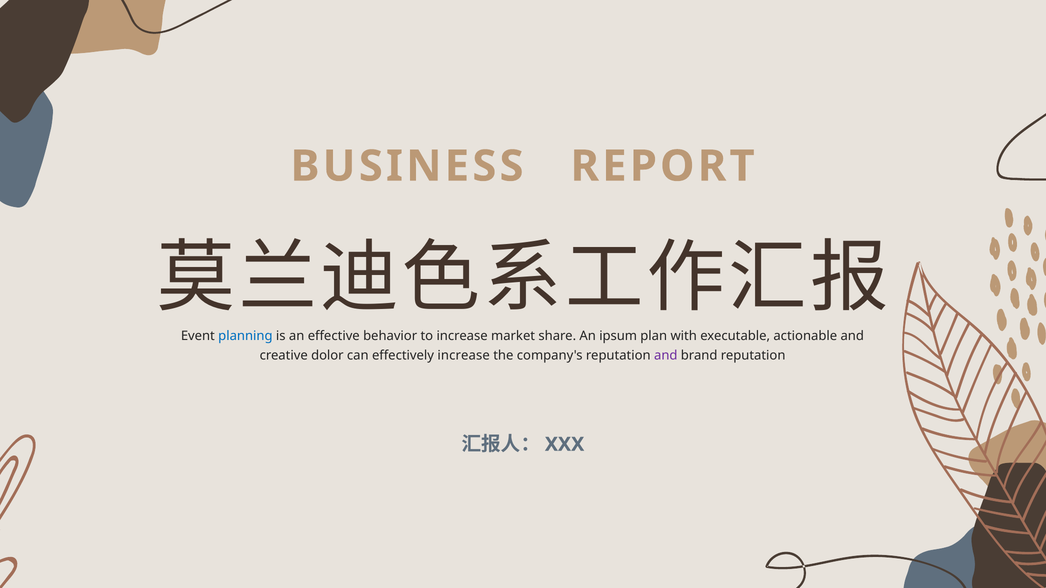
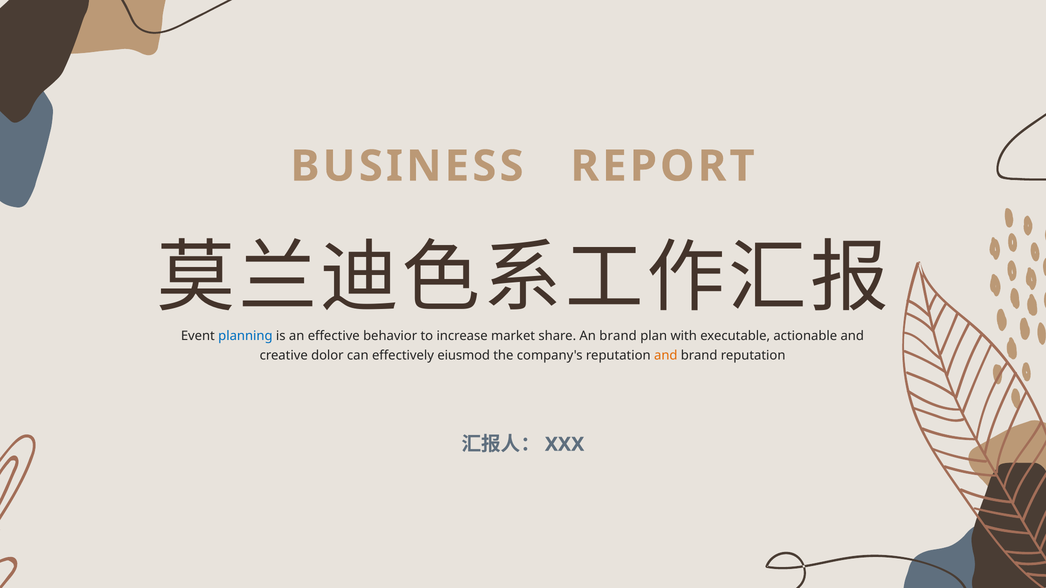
An ipsum: ipsum -> brand (618, 336)
effectively increase: increase -> eiusmod (464, 356)
and colour: purple -> orange (666, 356)
